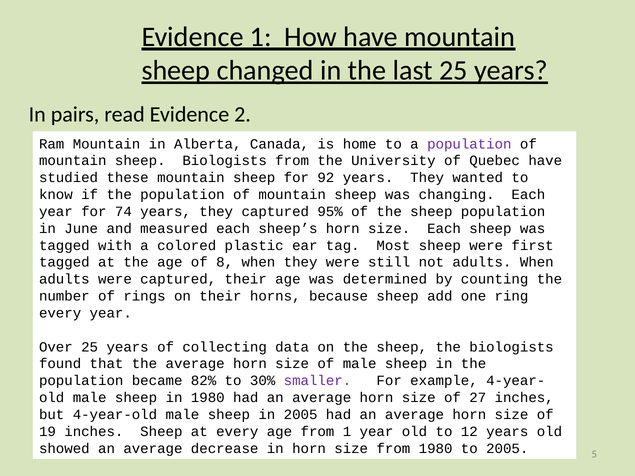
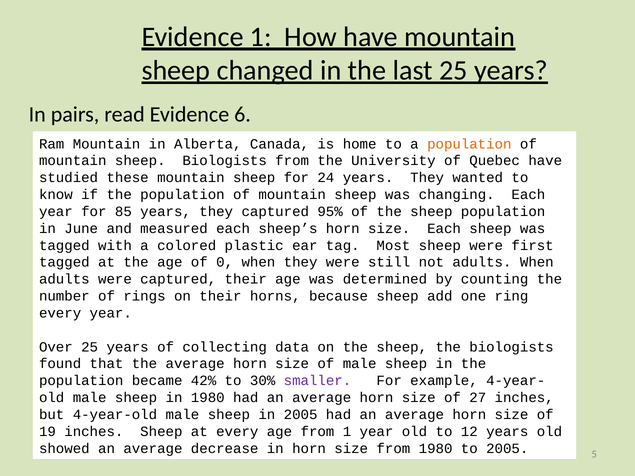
2: 2 -> 6 (243, 115)
population colour: purple -> orange (469, 144)
92: 92 -> 24 (326, 178)
74: 74 -> 85 (123, 212)
8: 8 -> 0 (225, 262)
82%: 82% -> 42% (204, 381)
